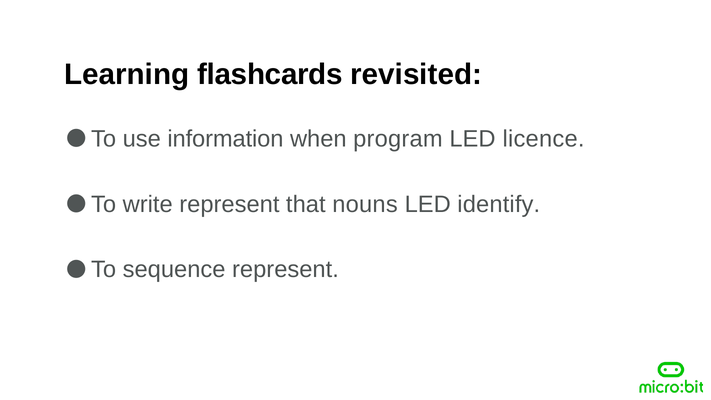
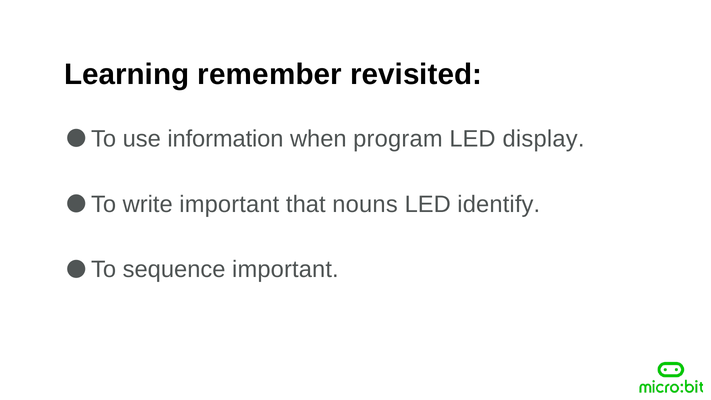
flashcards: flashcards -> remember (270, 74)
licence: licence -> display (544, 139)
write represent: represent -> important (229, 204)
sequence represent: represent -> important (285, 270)
